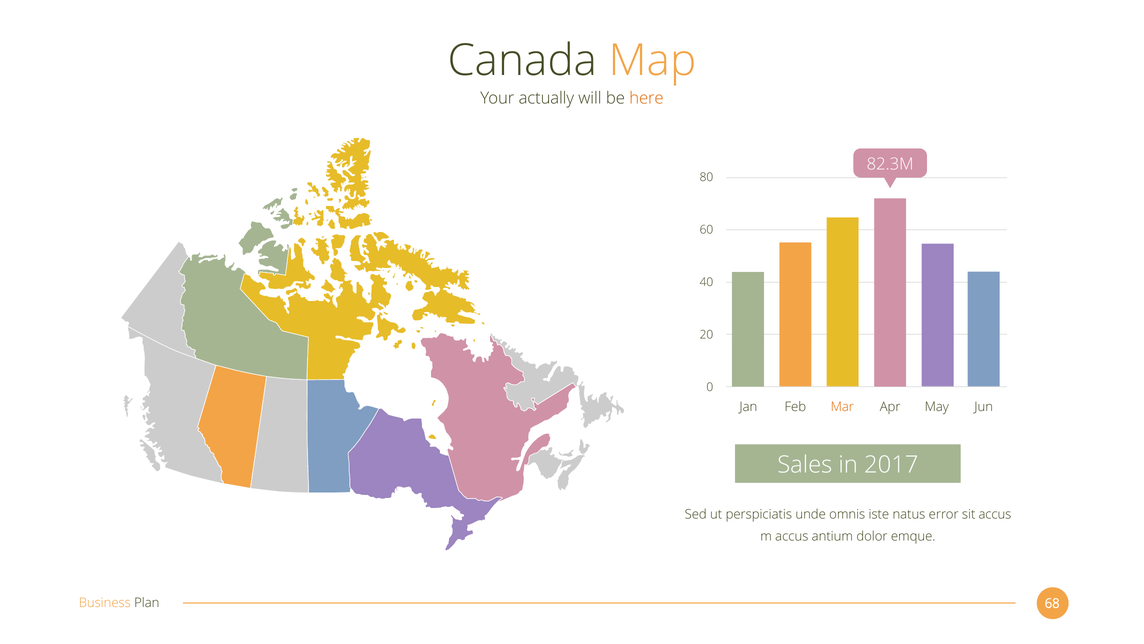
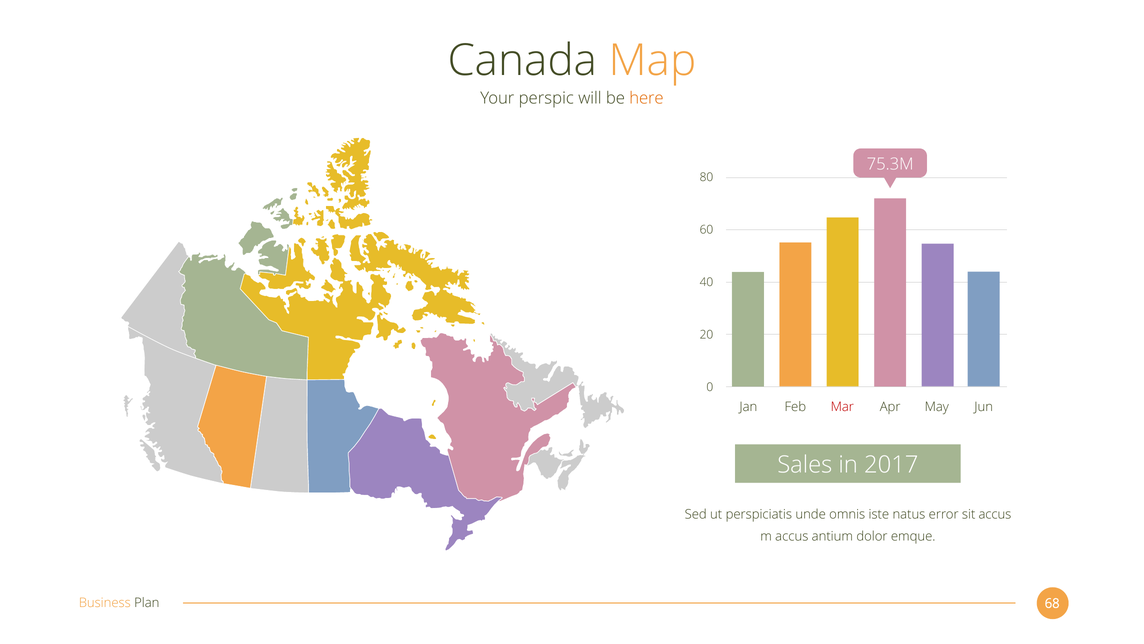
actually: actually -> perspic (546, 98)
82.3M: 82.3M -> 75.3M (890, 164)
Mar colour: orange -> red (842, 407)
